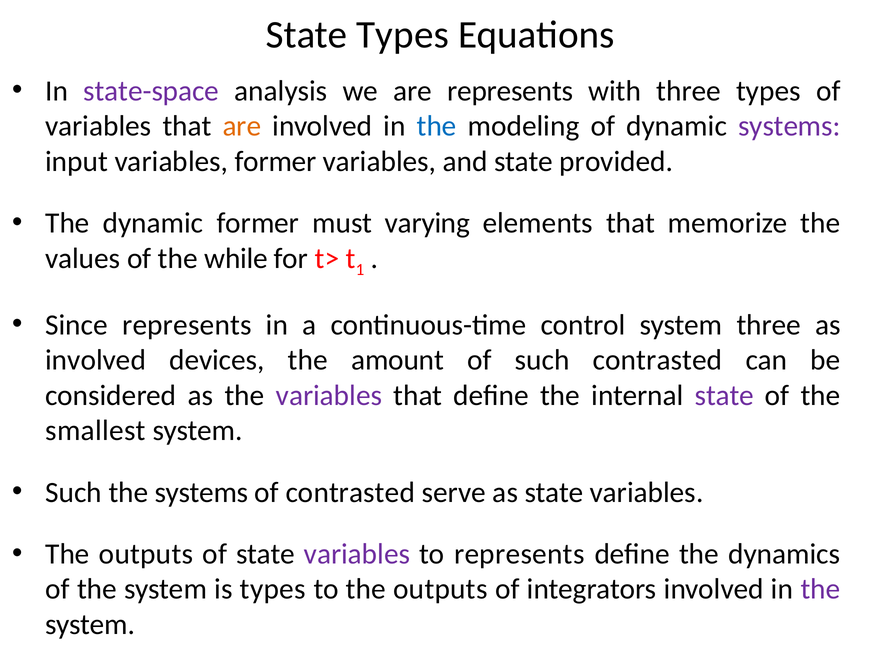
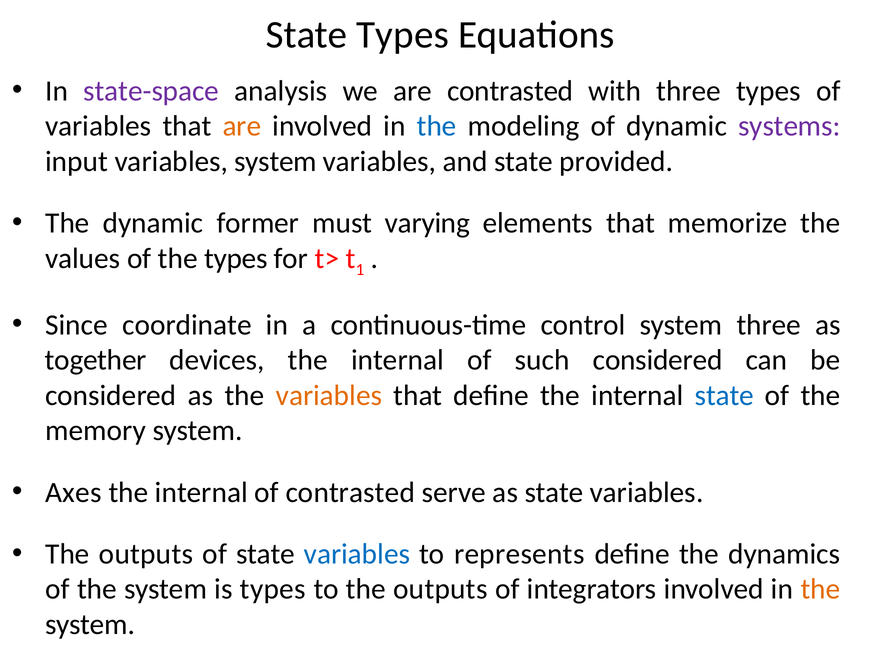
are represents: represents -> contrasted (510, 91)
variables former: former -> system (276, 161)
the while: while -> types (236, 258)
Since represents: represents -> coordinate (187, 325)
involved: involved -> together (96, 360)
devices the amount: amount -> internal (397, 360)
such contrasted: contrasted -> considered (658, 360)
variables colour: purple -> orange (329, 395)
state colour: purple -> blue (724, 395)
smallest: smallest -> memory (96, 430)
Such: Such -> Axes (73, 492)
systems: systems -> internal (201, 492)
variables colour: purple -> blue (357, 554)
the colour: purple -> orange (821, 589)
